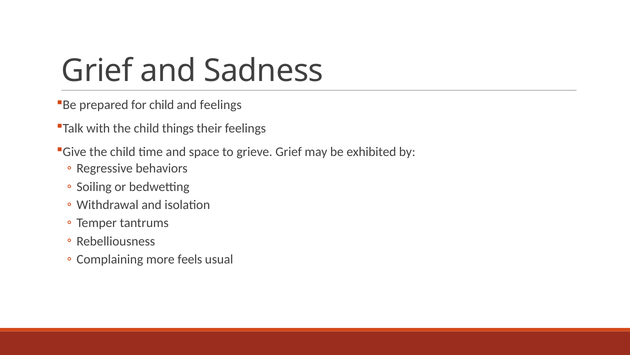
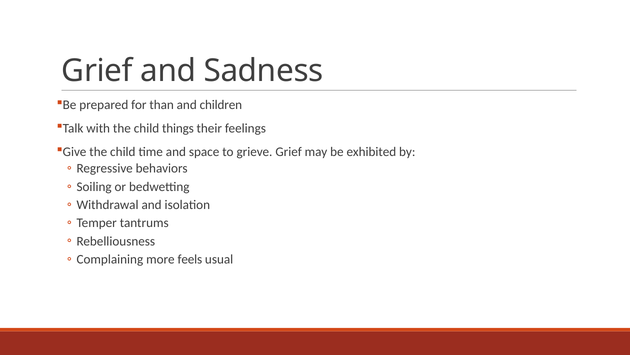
for child: child -> than (162, 105)
and feelings: feelings -> children (221, 105)
